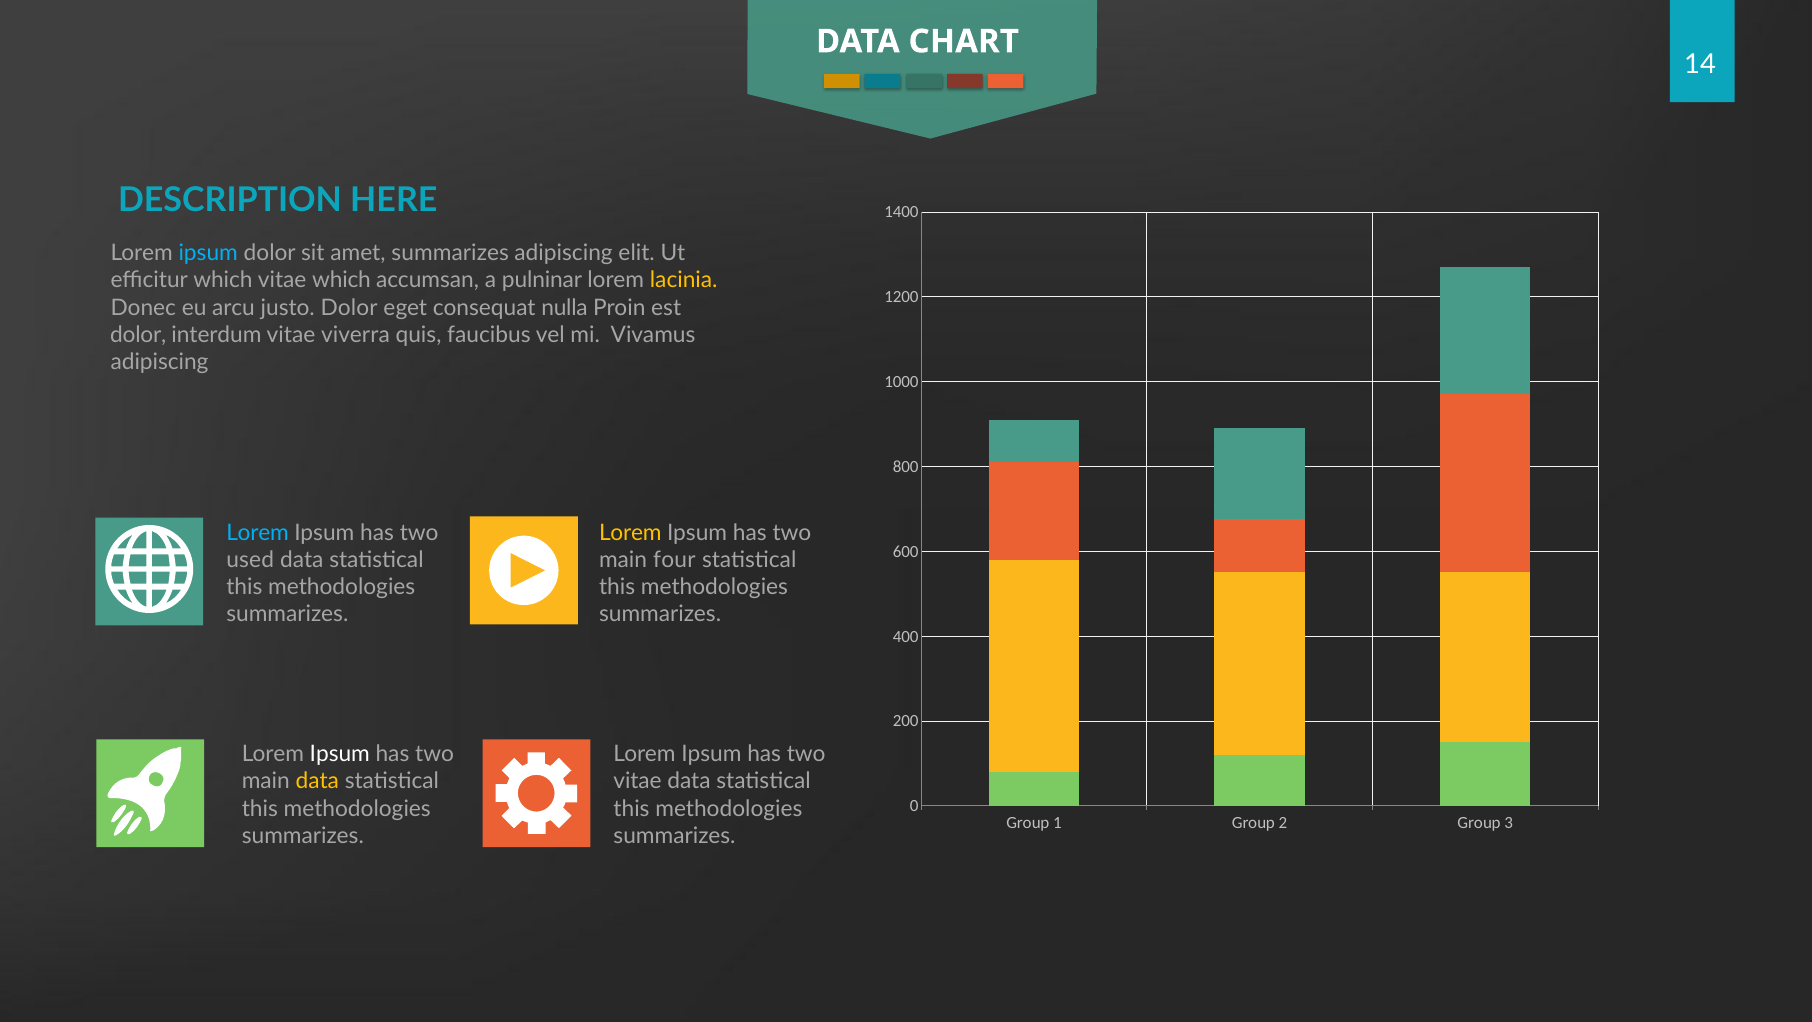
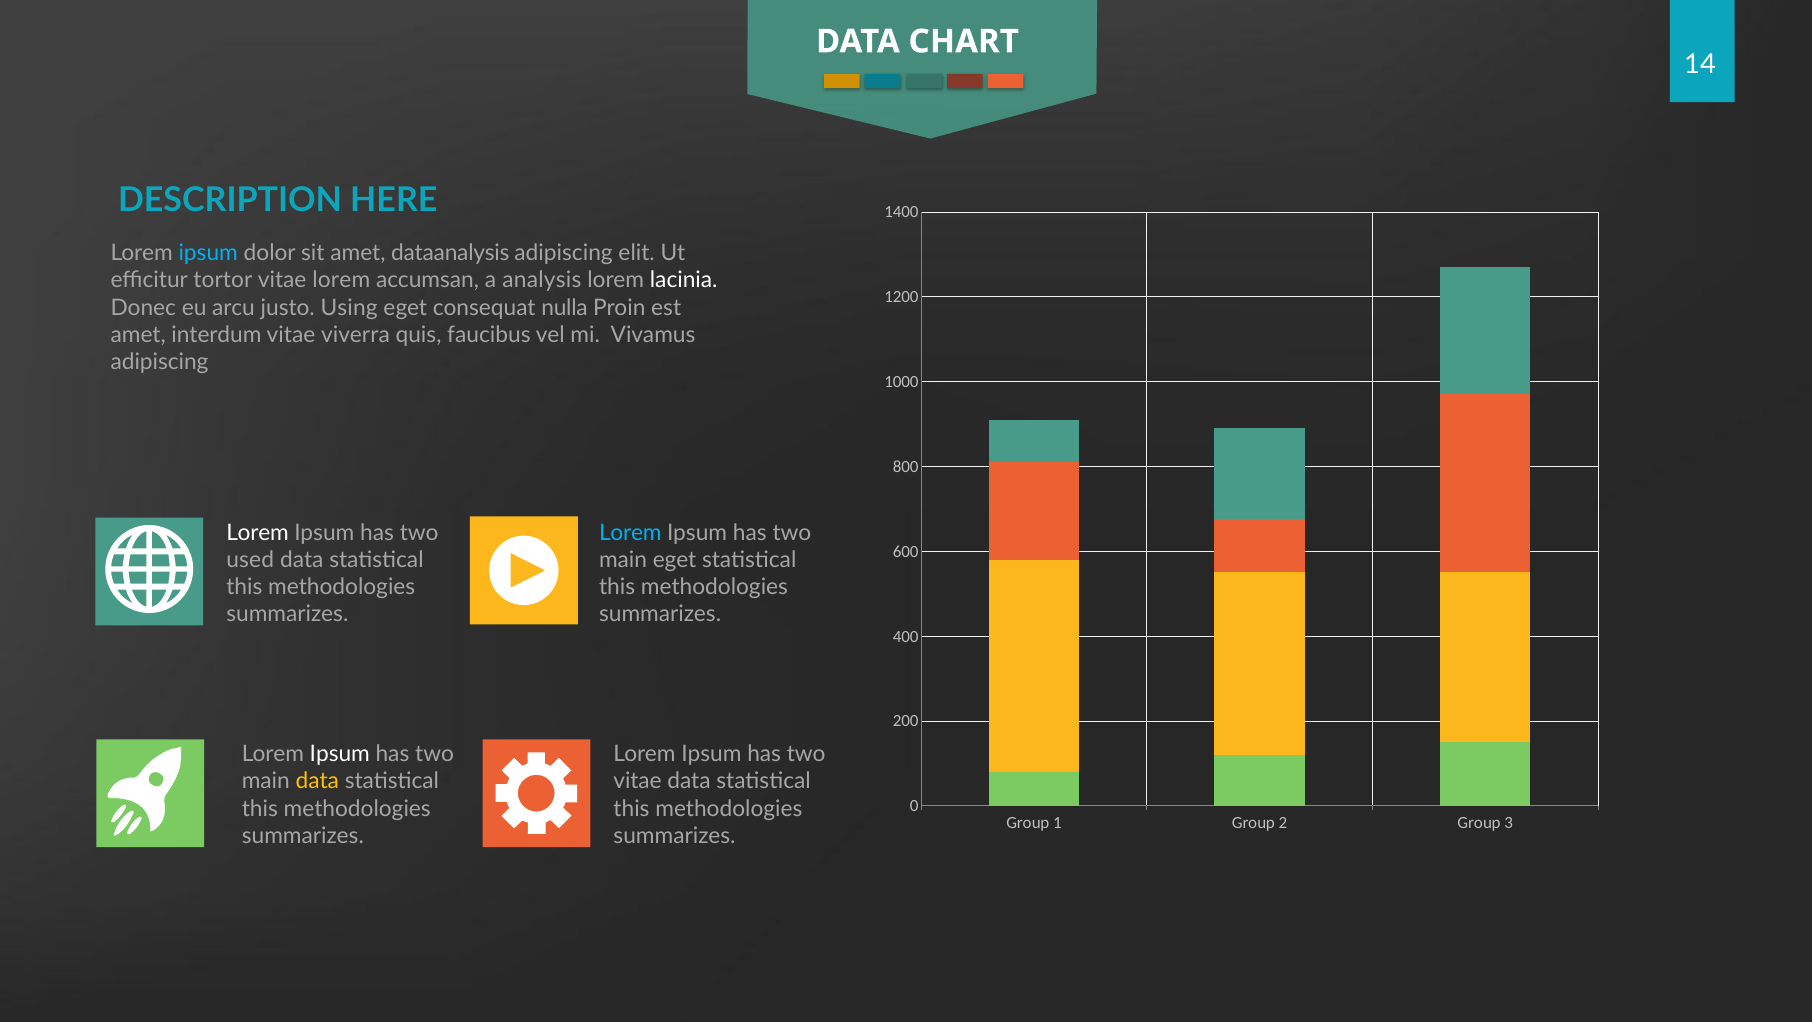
amet summarizes: summarizes -> dataanalysis (450, 253)
efficitur which: which -> tortor (223, 280)
vitae which: which -> lorem (341, 280)
pulninar: pulninar -> analysis (542, 280)
lacinia colour: yellow -> white (684, 280)
justo Dolor: Dolor -> Using (349, 308)
dolor: dolor -> amet (138, 335)
Lorem colour: light blue -> white (258, 532)
Lorem colour: yellow -> light blue (630, 532)
main four: four -> eget (675, 560)
